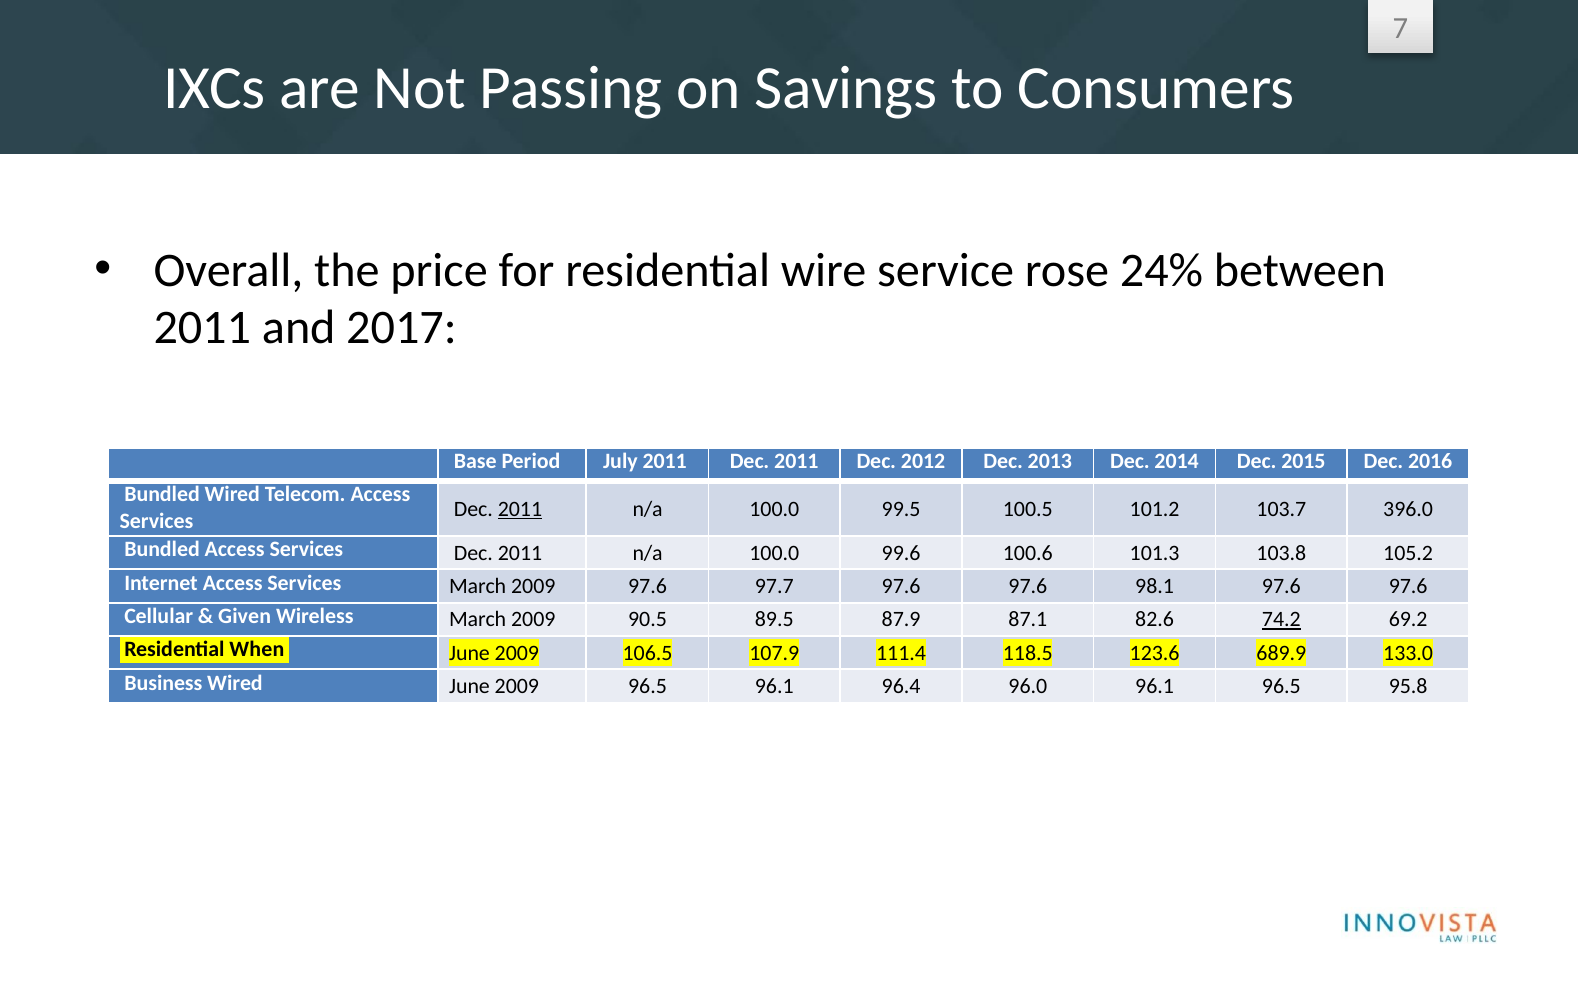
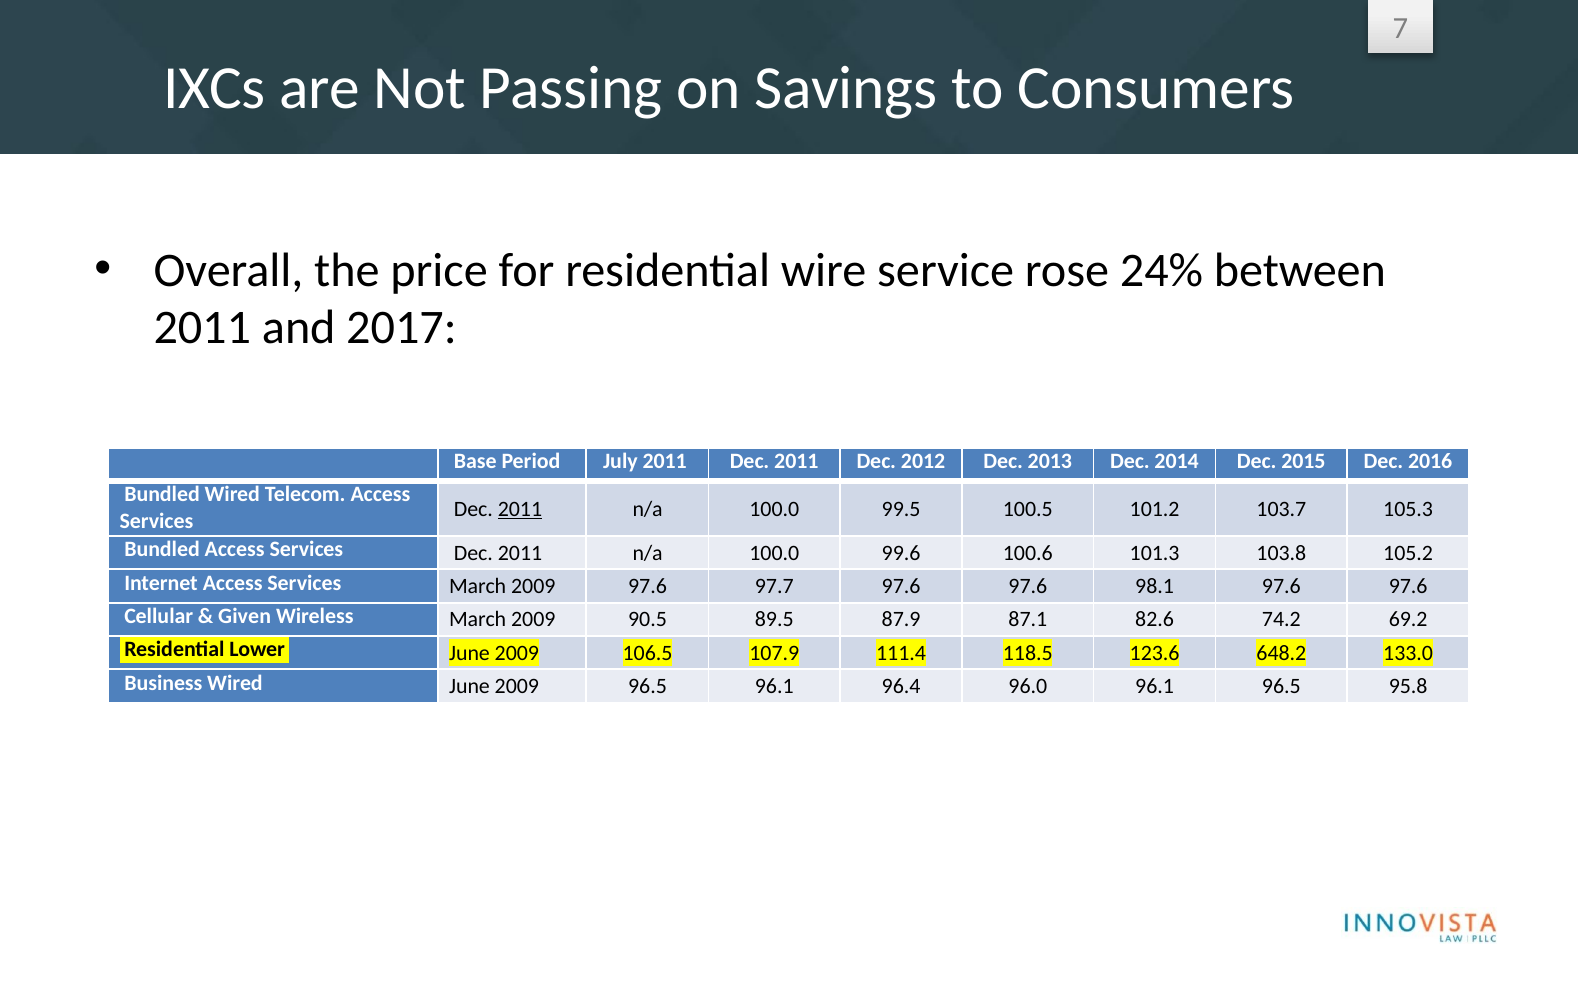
396.0: 396.0 -> 105.3 (1408, 509)
74.2 underline: present -> none (1281, 620)
When: When -> Lower (257, 650)
689.9: 689.9 -> 648.2 (1281, 653)
